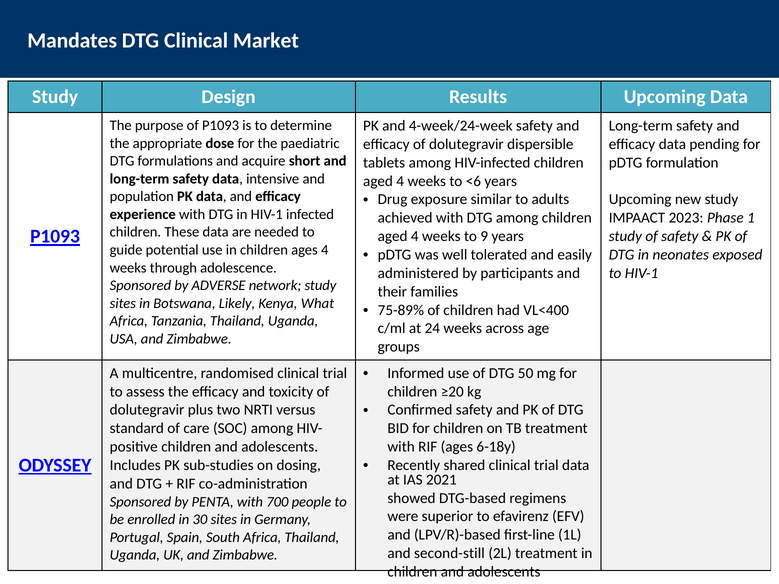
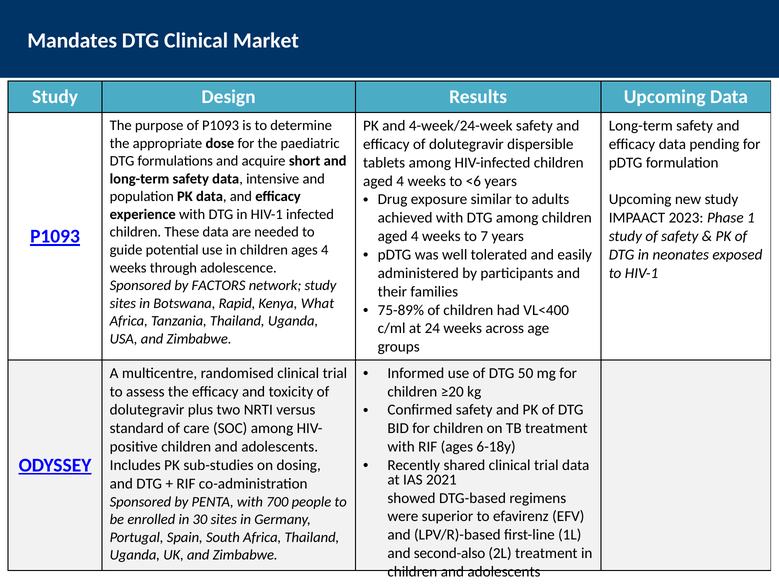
9: 9 -> 7 (484, 236)
ADVERSE: ADVERSE -> FACTORS (219, 286)
Likely: Likely -> Rapid (237, 303)
second-still: second-still -> second-also (450, 554)
